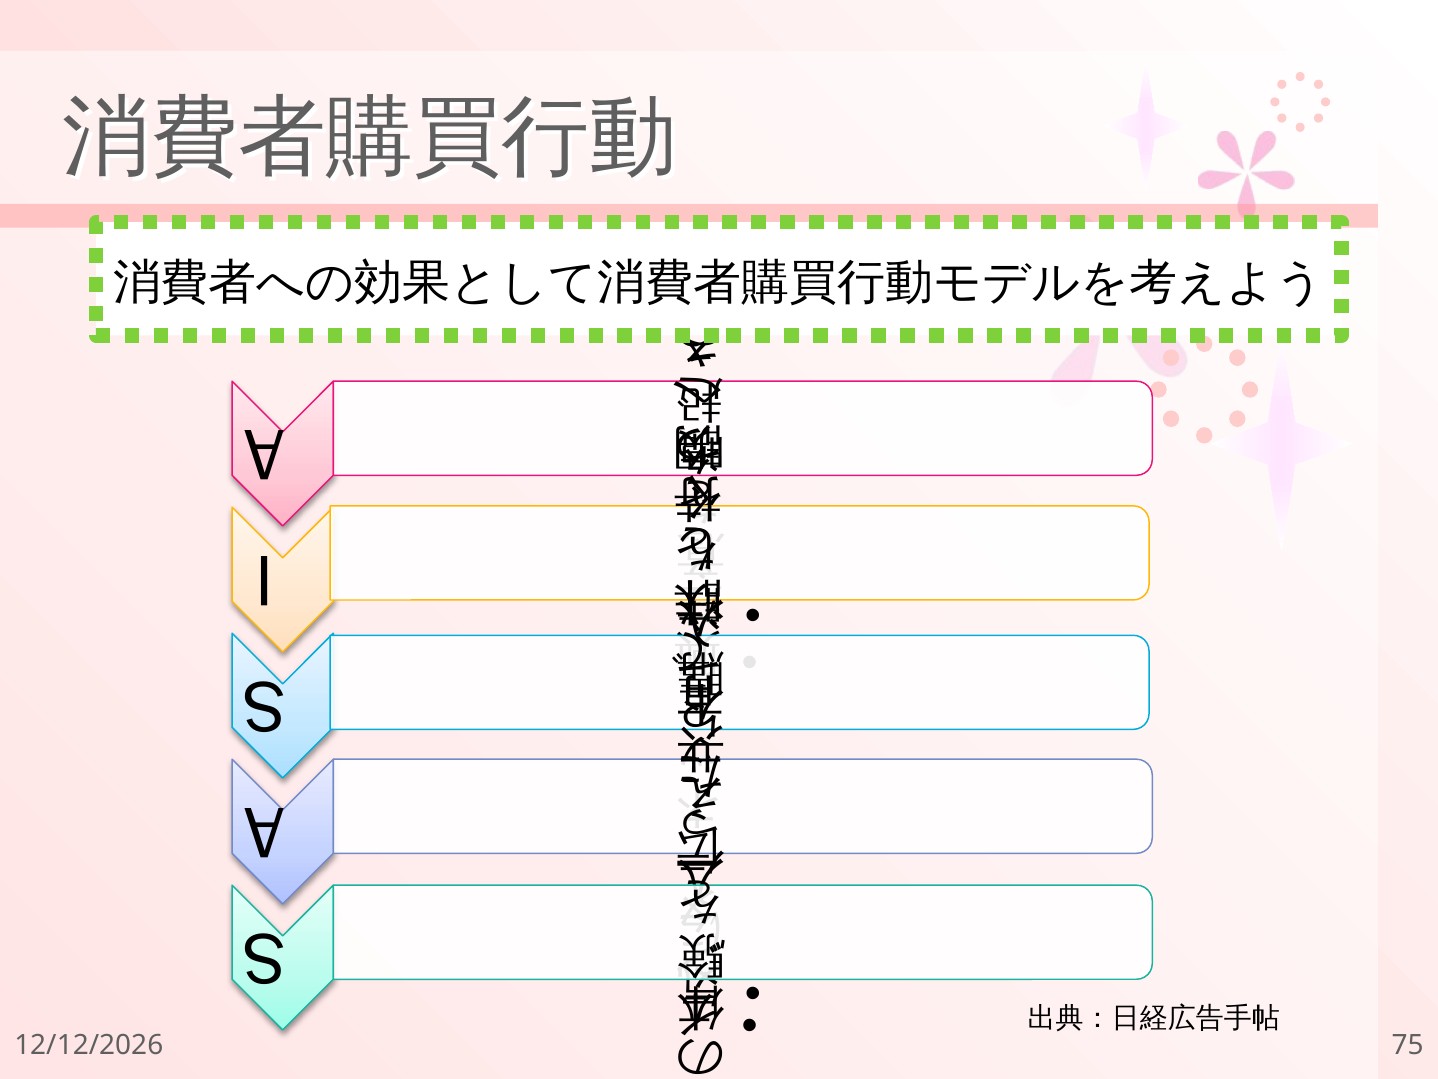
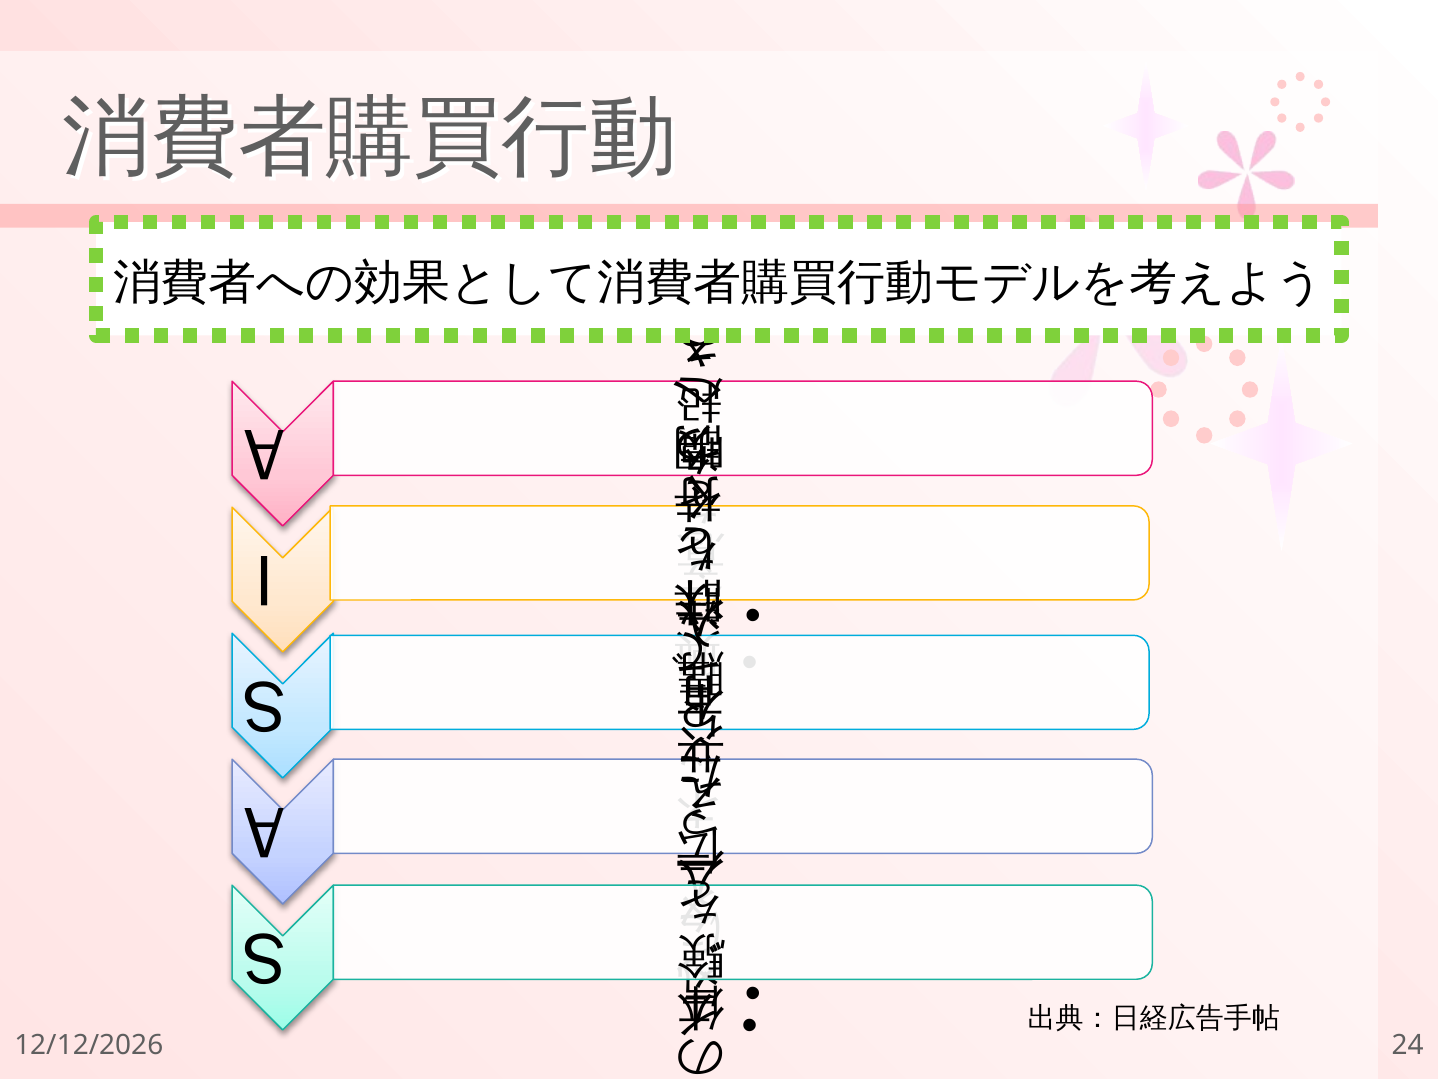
75: 75 -> 24 (1408, 1045)
